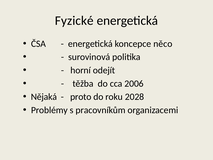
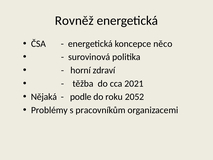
Fyzické: Fyzické -> Rovněž (74, 21)
odejít: odejít -> zdraví (104, 70)
2006: 2006 -> 2021 (134, 83)
proto: proto -> podle (81, 97)
2028: 2028 -> 2052 (135, 97)
